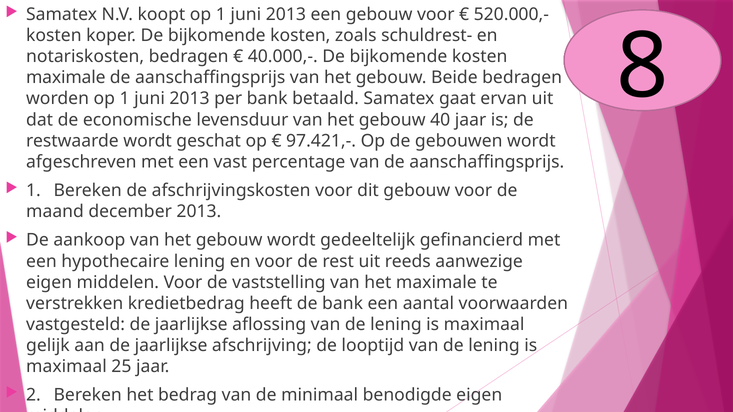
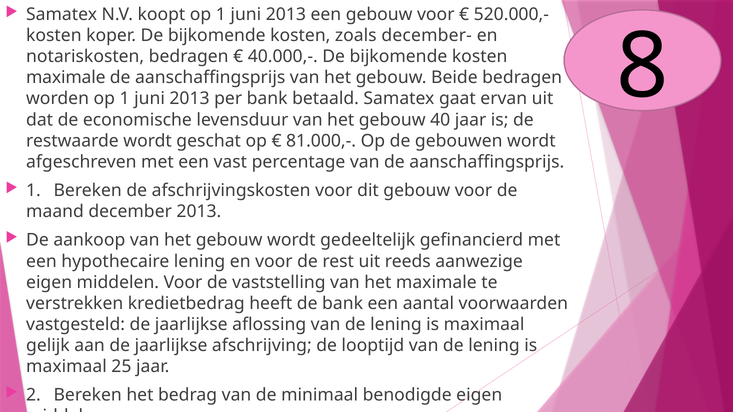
schuldrest-: schuldrest- -> december- (427, 36)
97.421,-: 97.421,- -> 81.000,- (321, 141)
